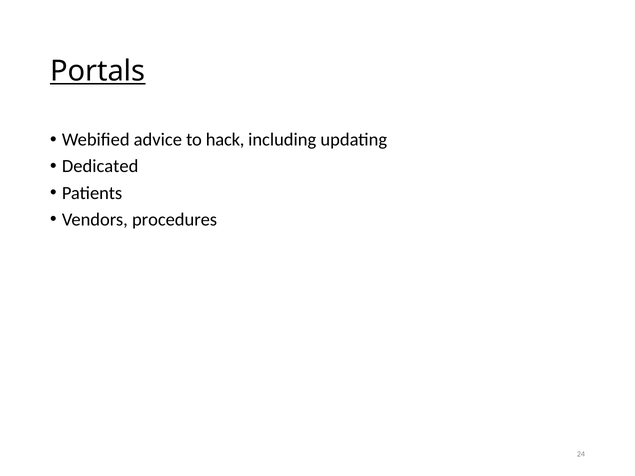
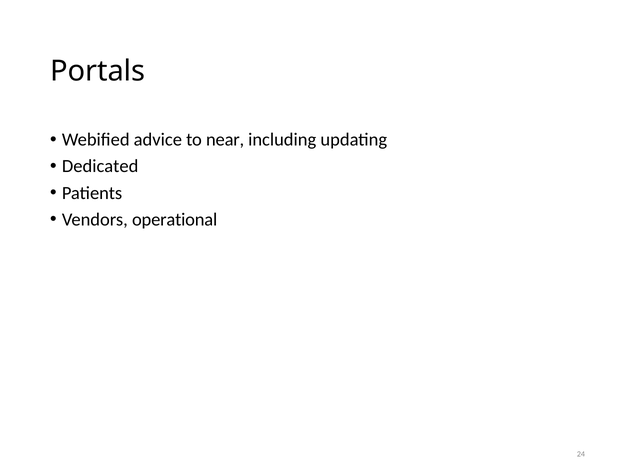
Portals underline: present -> none (98, 71)
hack: hack -> near (225, 140)
procedures: procedures -> operational (175, 220)
